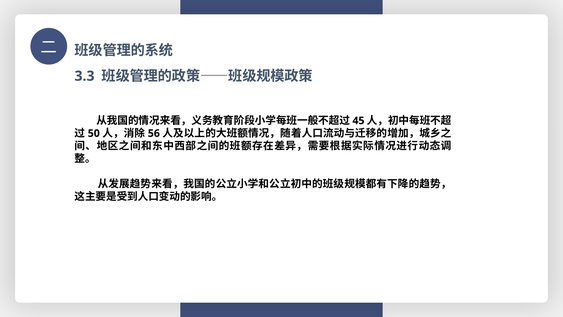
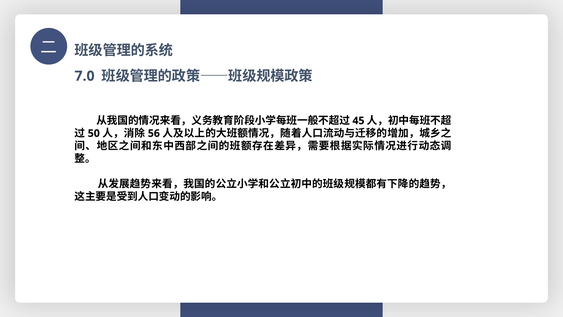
3.3: 3.3 -> 7.0 (85, 76)
